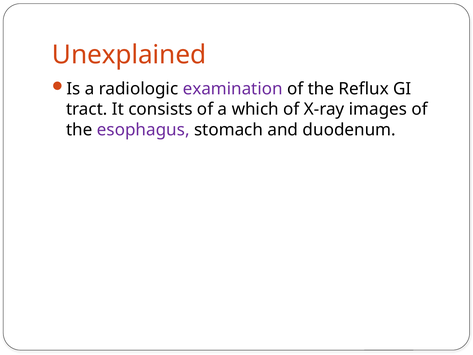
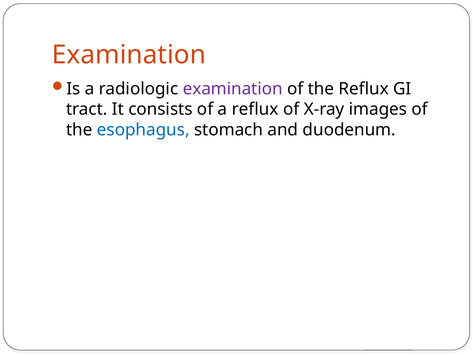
Unexplained: Unexplained -> Examination (129, 55)
a which: which -> reflux (255, 109)
esophagus colour: purple -> blue (143, 130)
